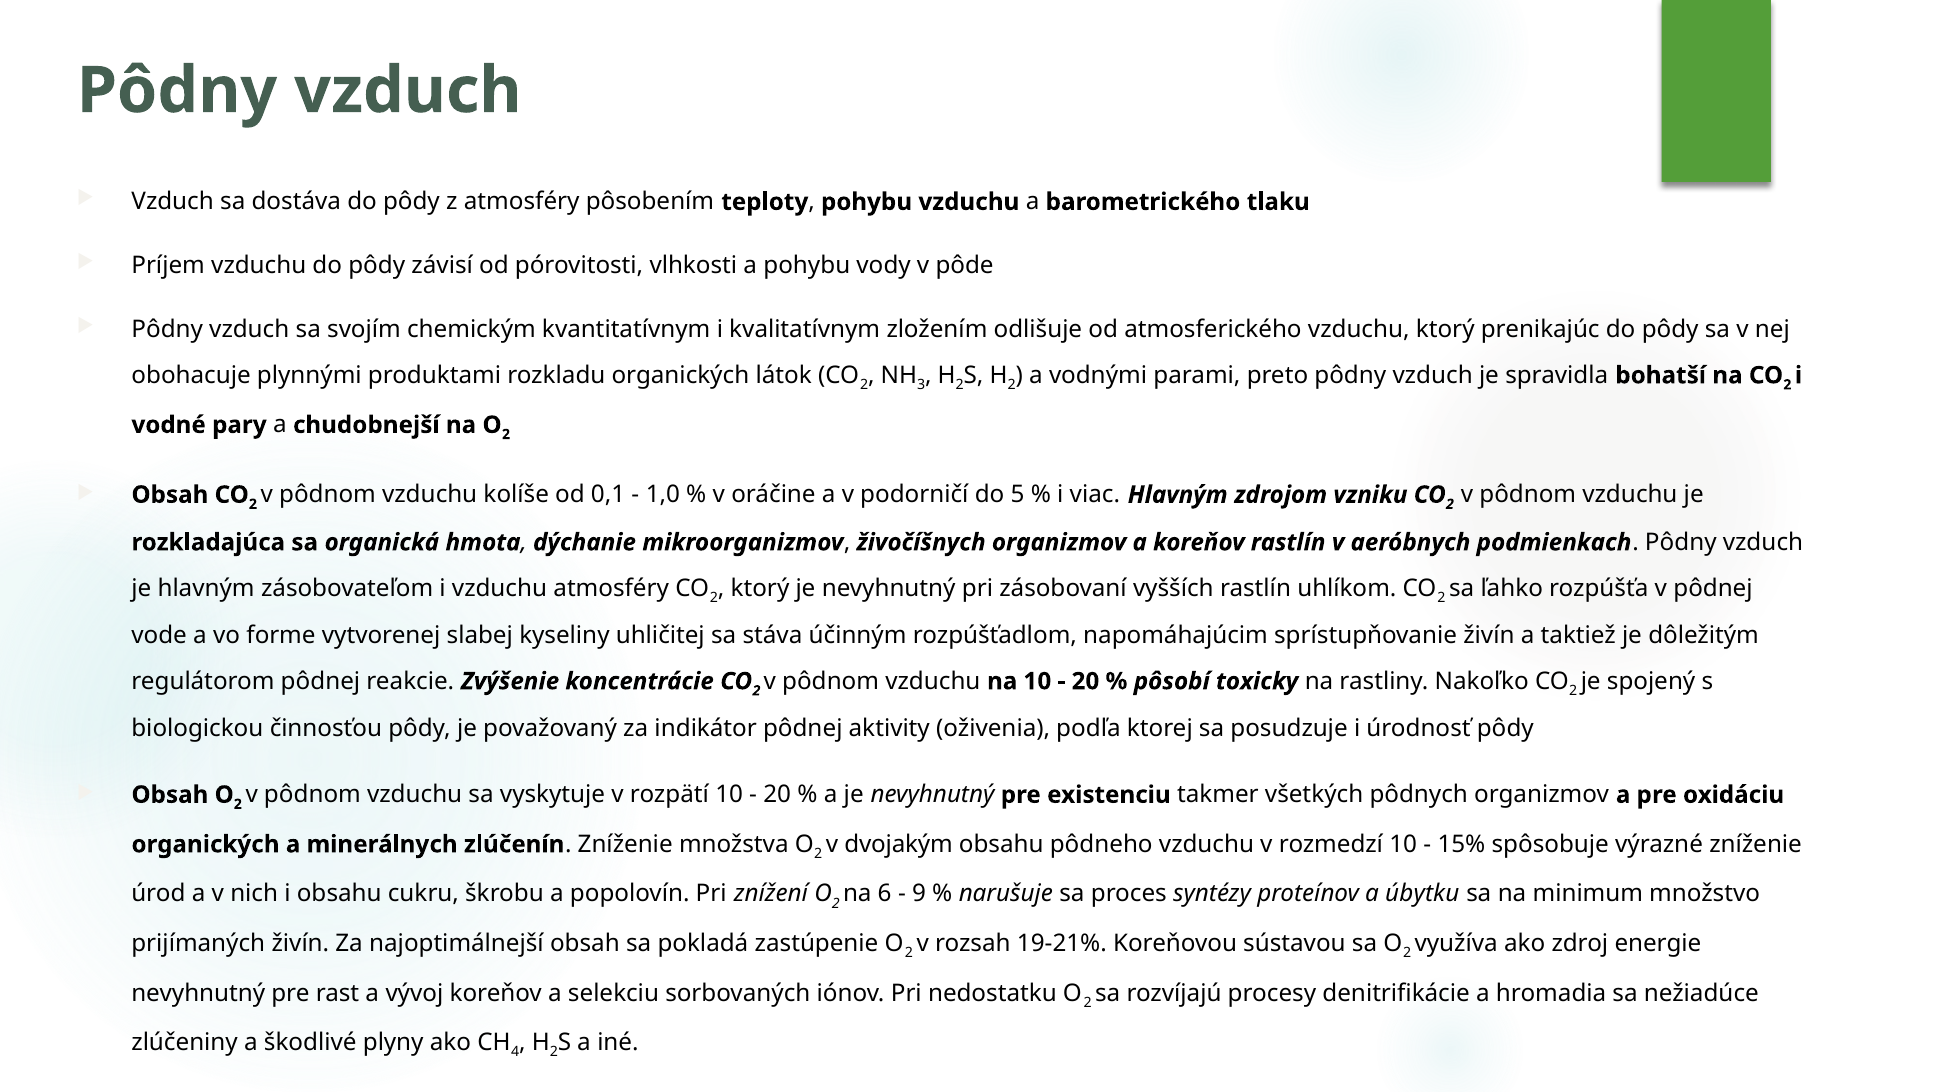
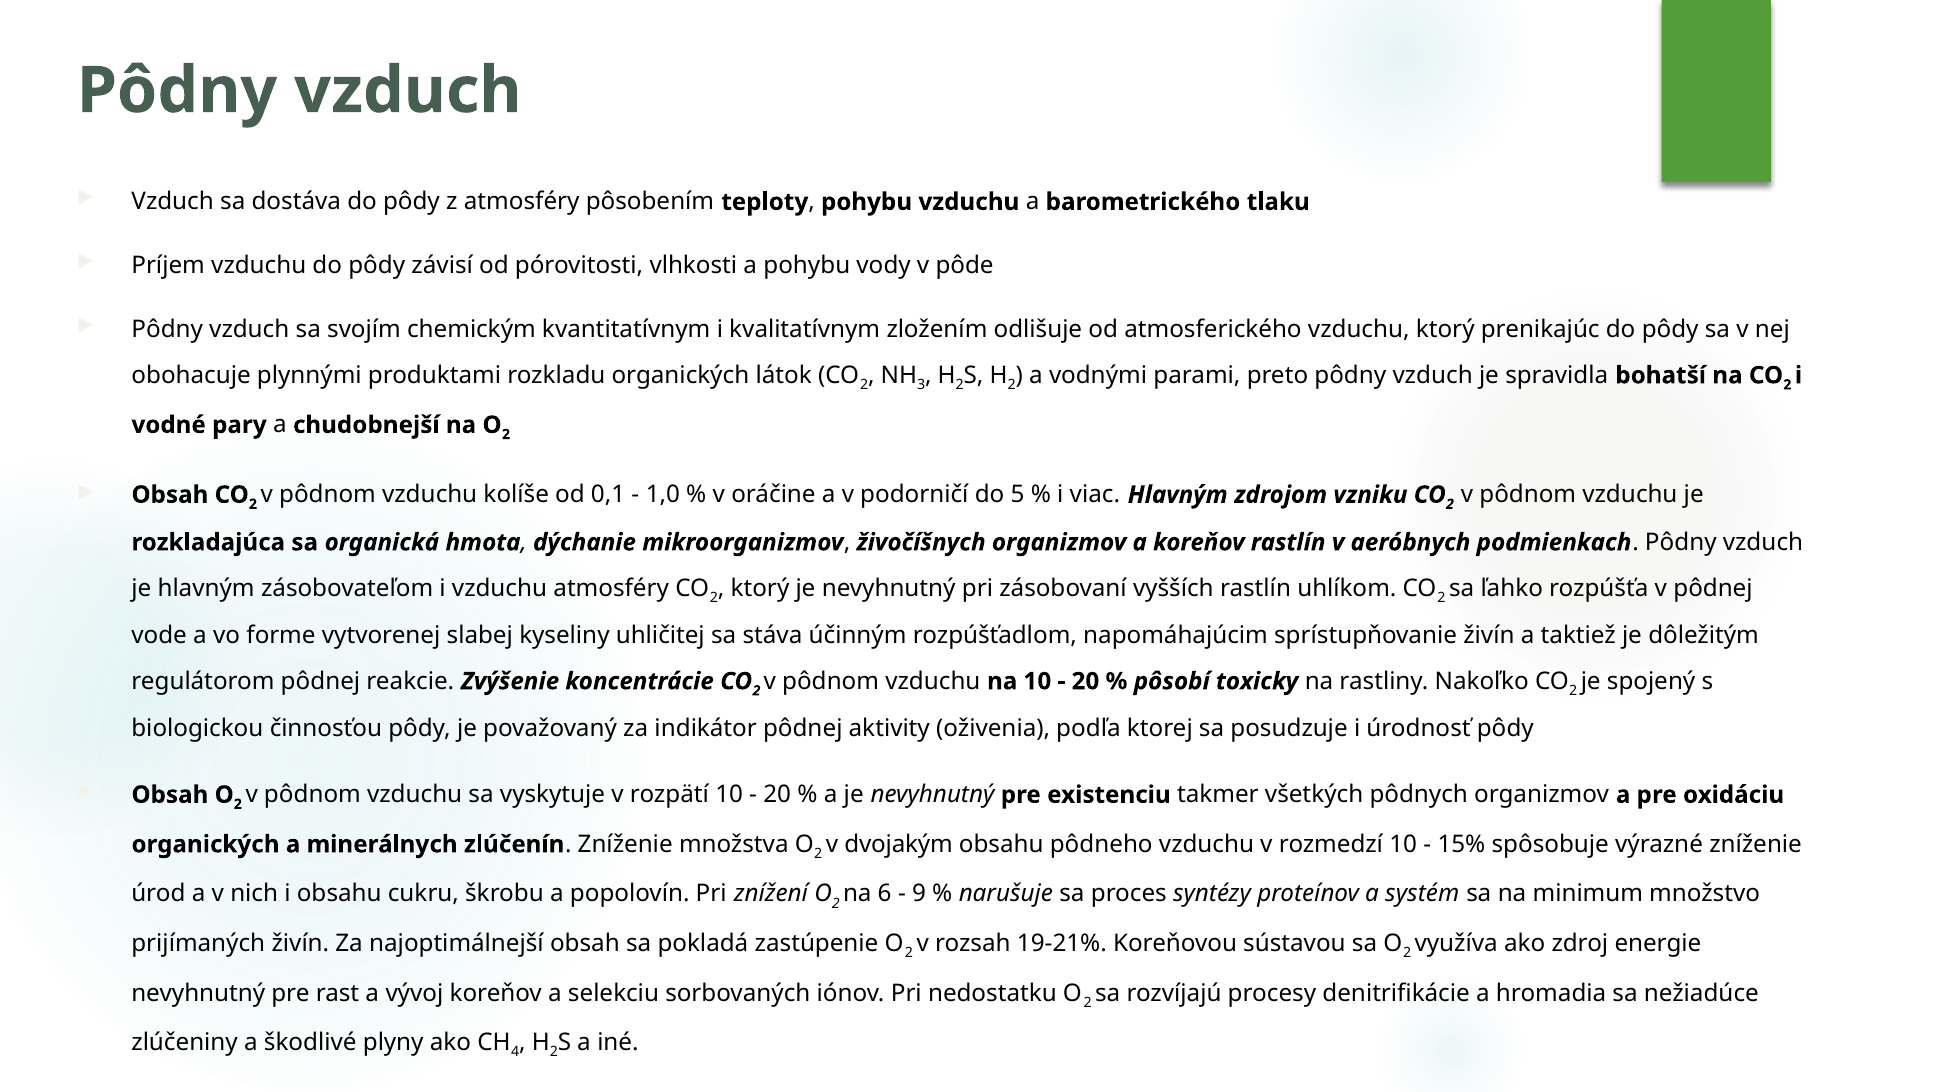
úbytku: úbytku -> systém (1422, 894)
